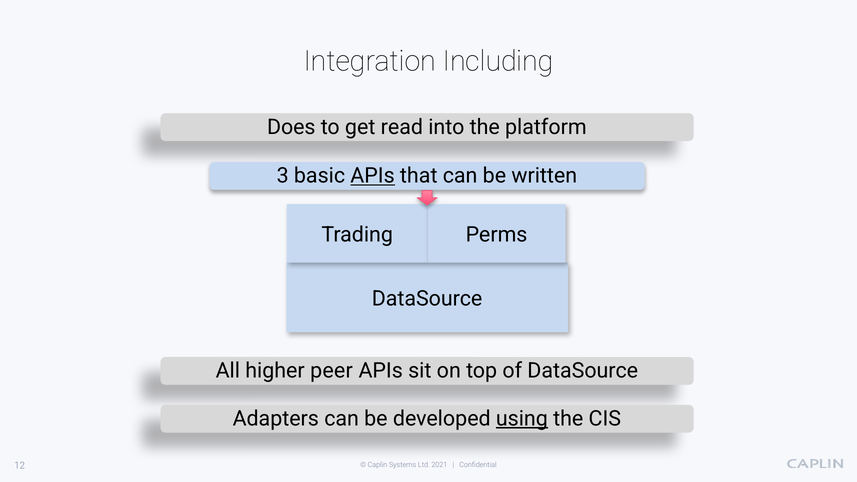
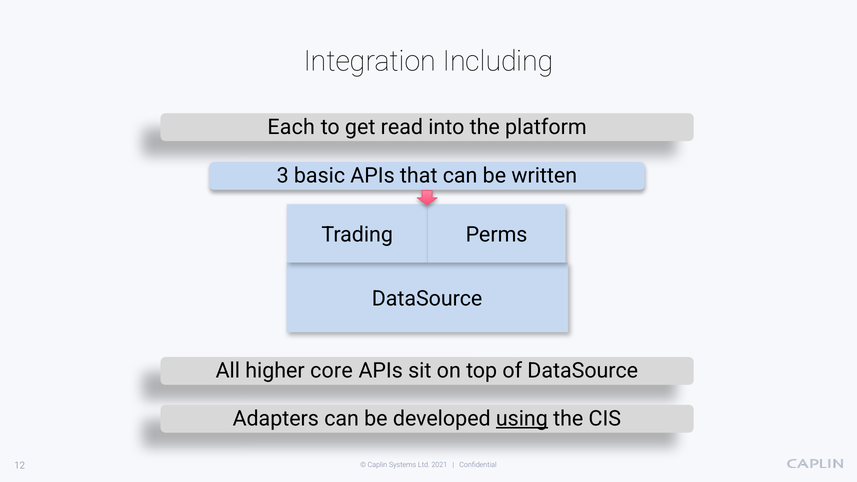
Does: Does -> Each (291, 127)
APIs underline: present -> none (373, 176)
peer: peer -> core (331, 371)
